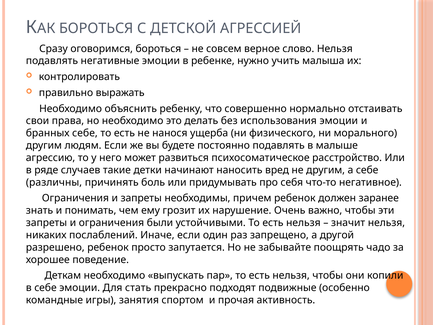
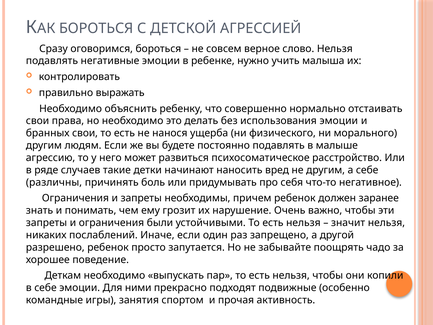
бранных себе: себе -> свои (85, 133)
стать: стать -> ними (138, 288)
